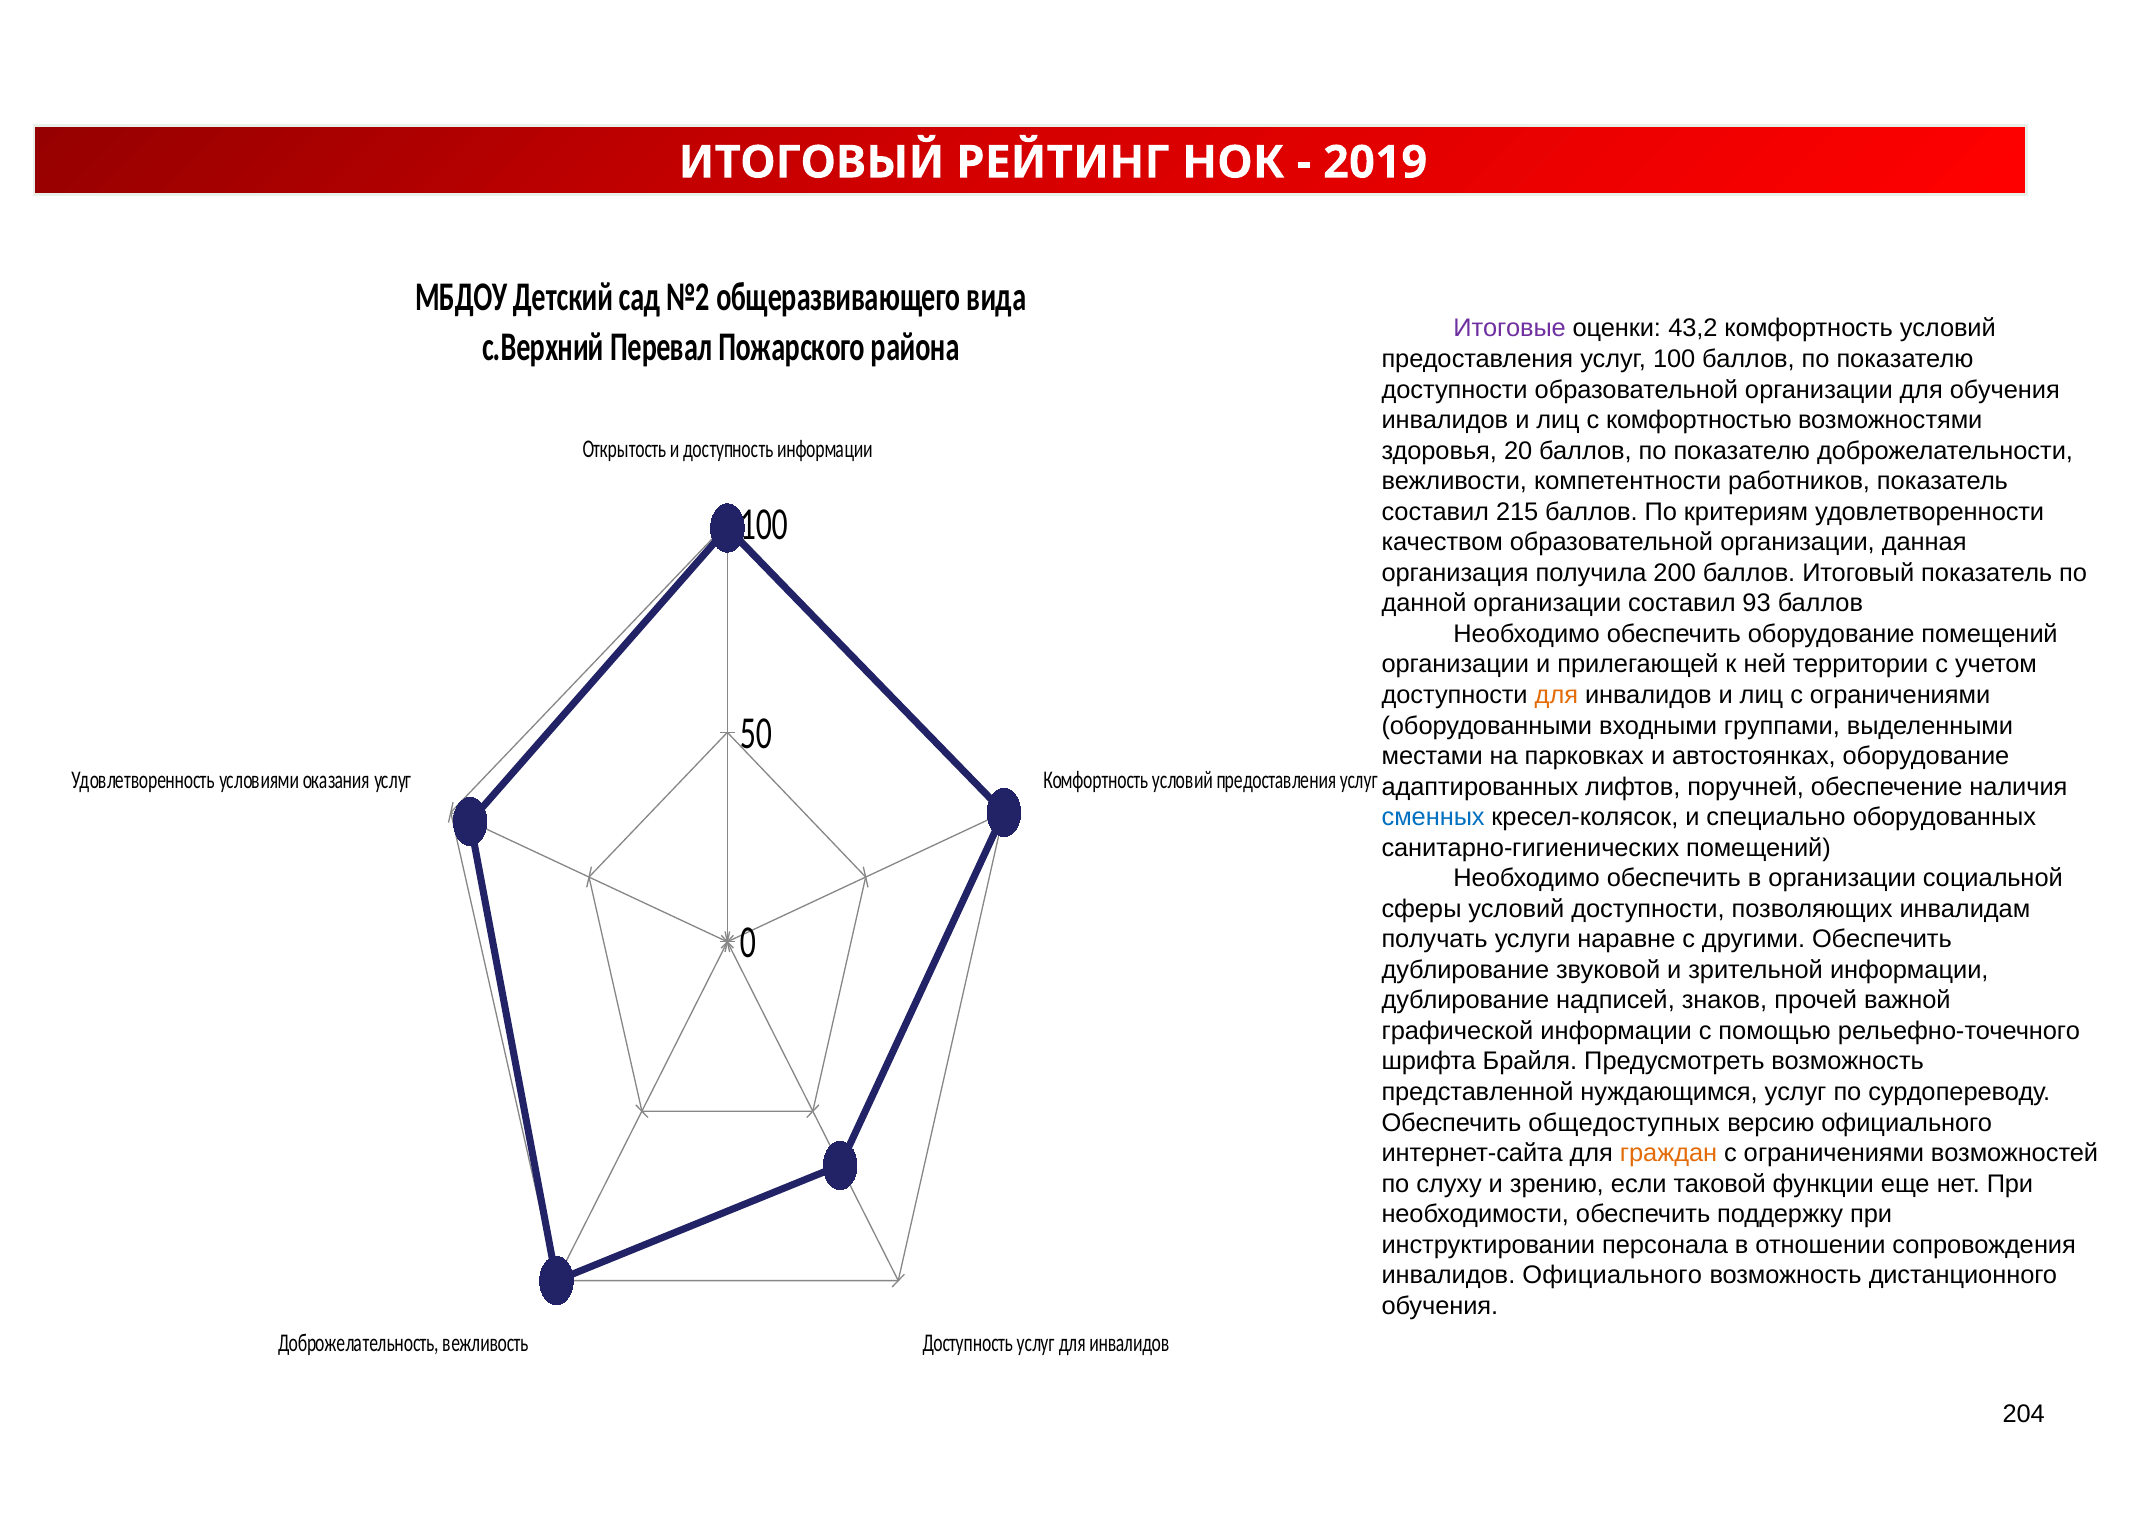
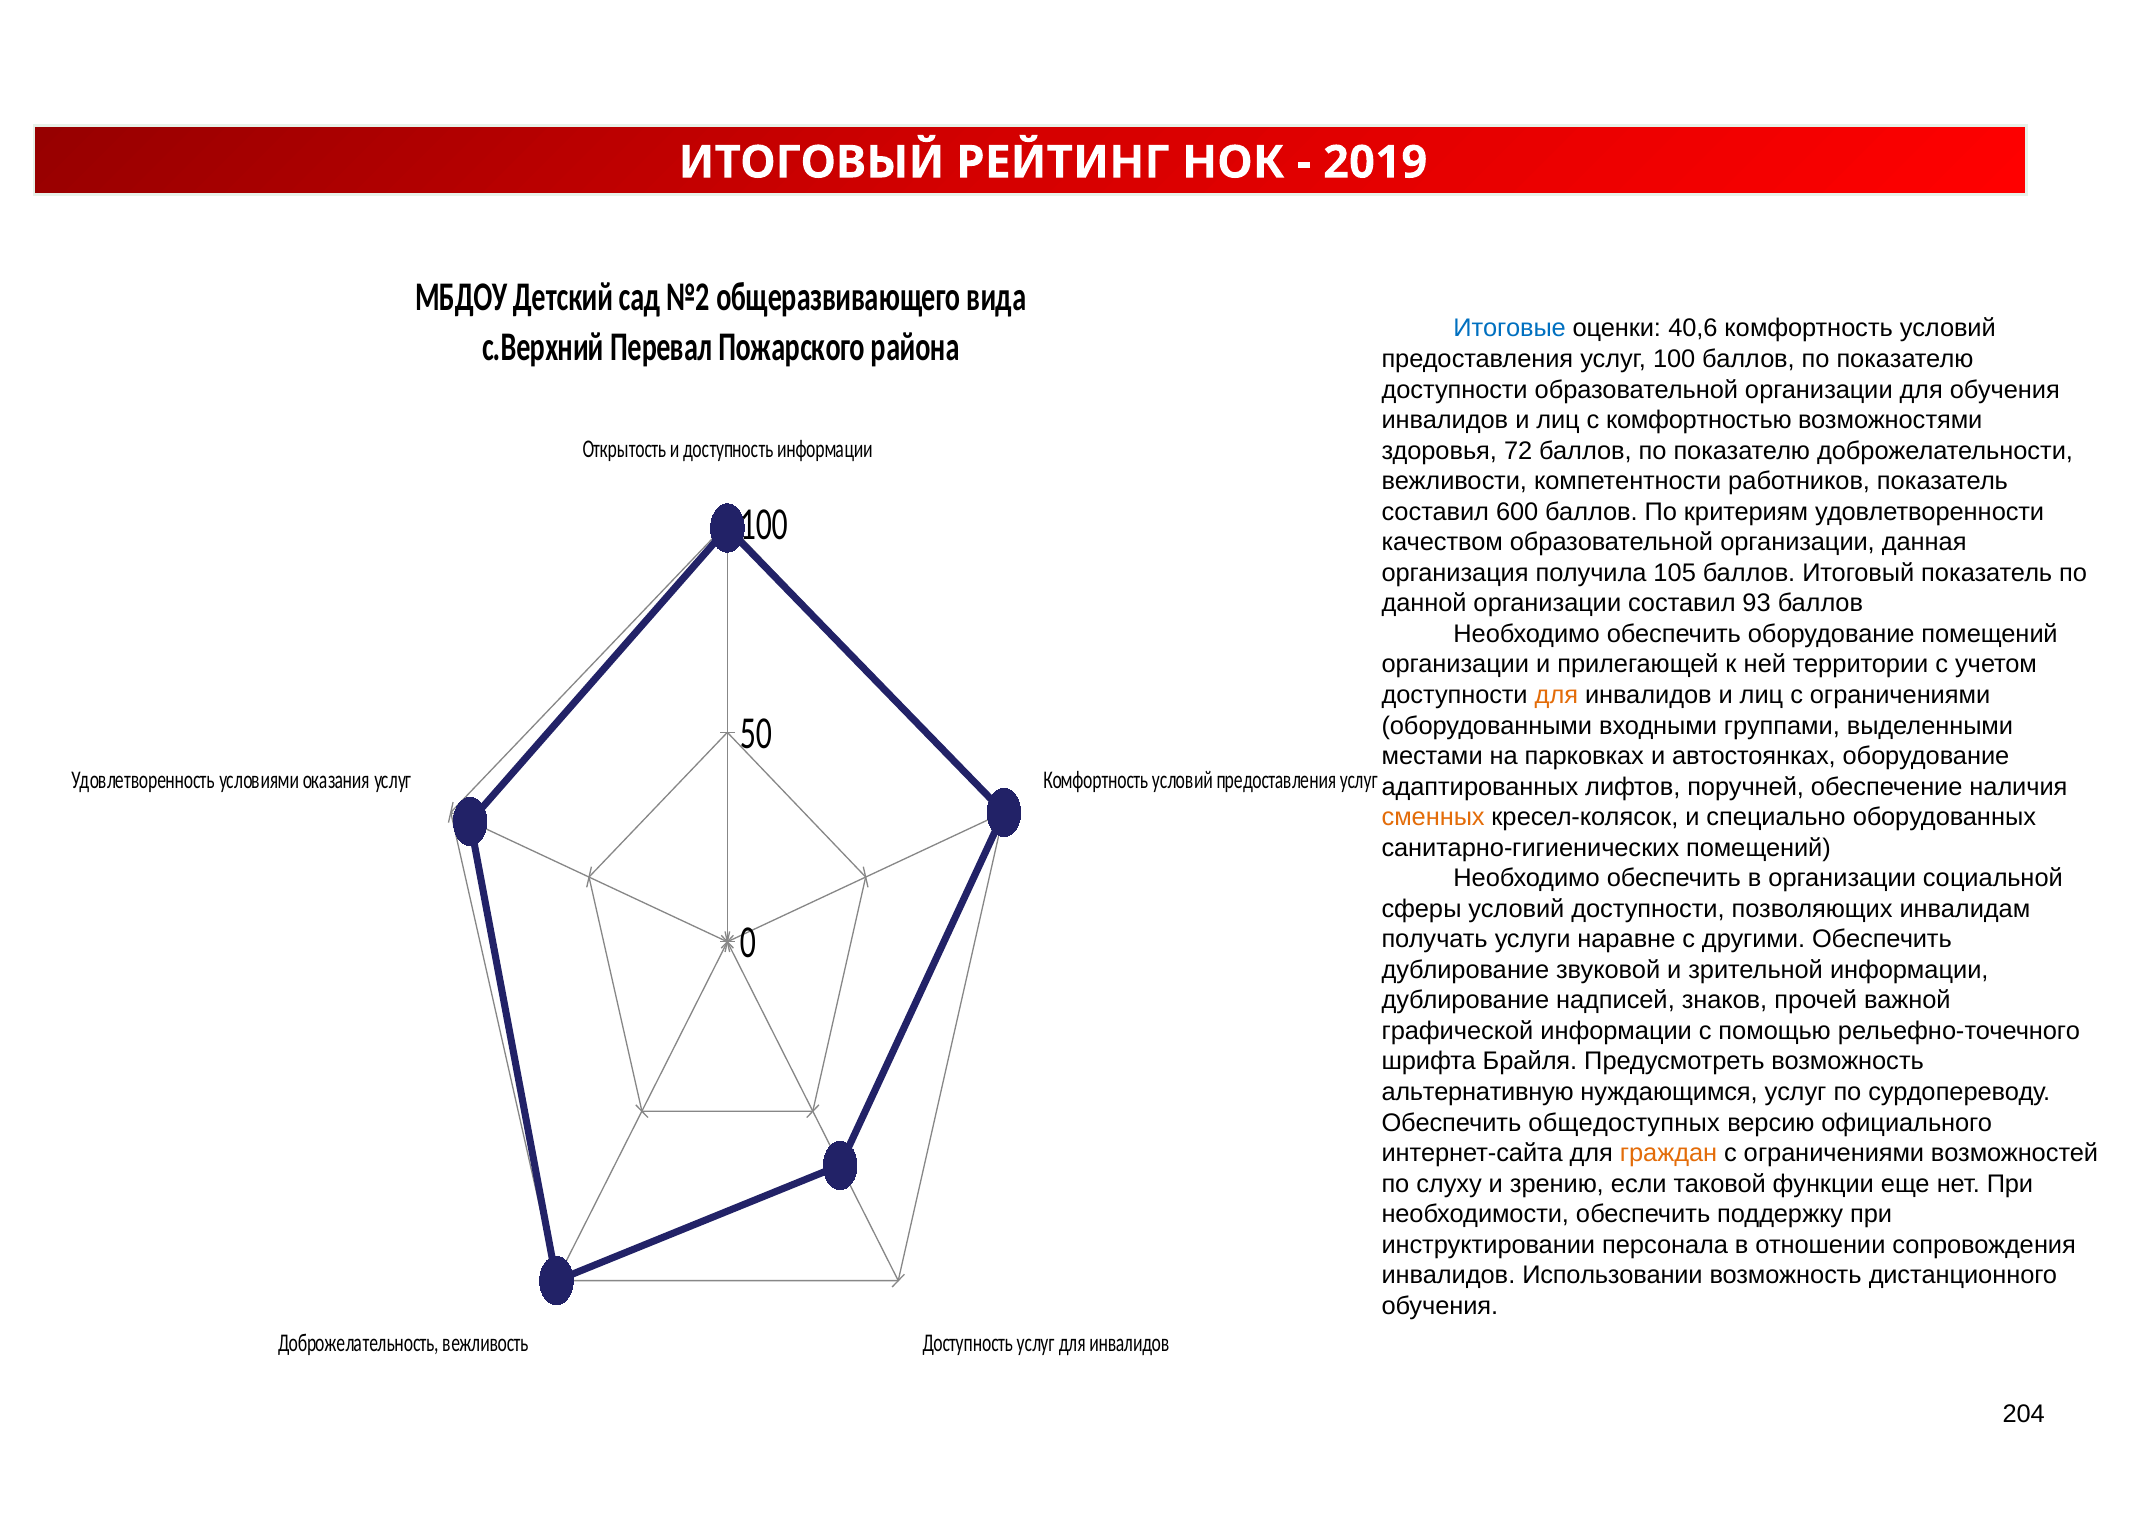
Итоговые colour: purple -> blue (1510, 329)
43,2: 43,2 -> 40,6 (1693, 329)
20: 20 -> 72 (1518, 451)
215: 215 -> 600 (1517, 512)
200: 200 -> 105 (1675, 573)
сменных colour: blue -> orange (1433, 817)
представленной: представленной -> альтернативную (1478, 1092)
инвалидов Официального: Официального -> Использовании (1612, 1276)
